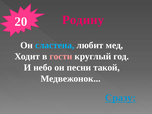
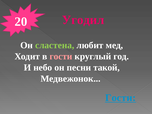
Родину: Родину -> Угодил (83, 20)
сластена colour: light blue -> light green (55, 45)
Сразу: Сразу -> Гости (120, 98)
